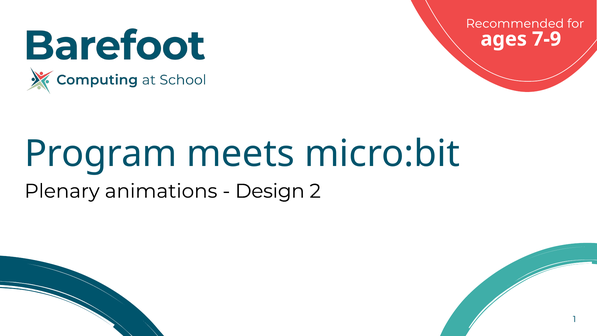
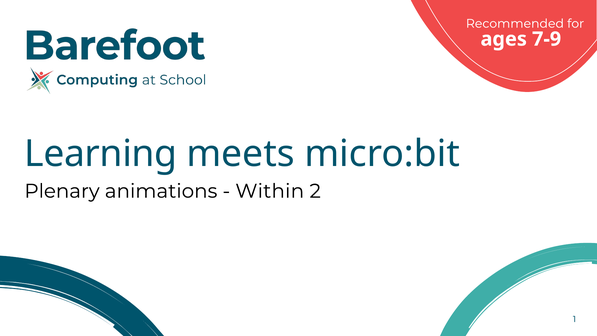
Program: Program -> Learning (101, 154)
Design: Design -> Within (270, 191)
